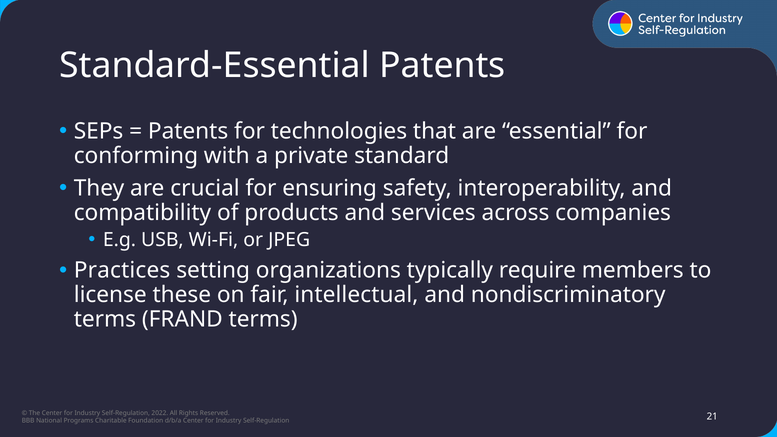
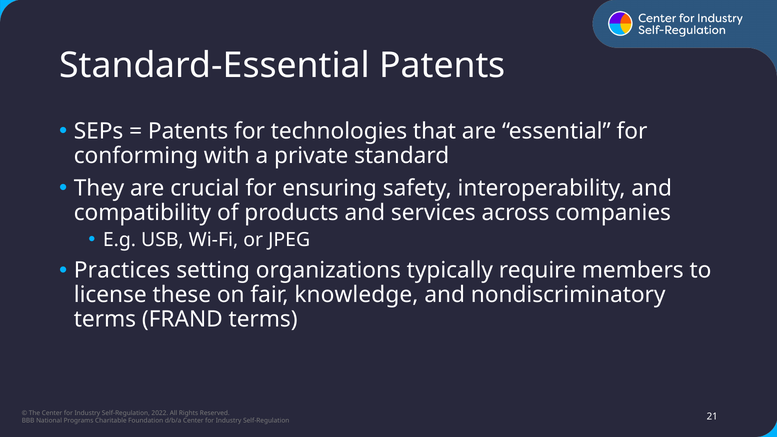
intellectual: intellectual -> knowledge (356, 295)
